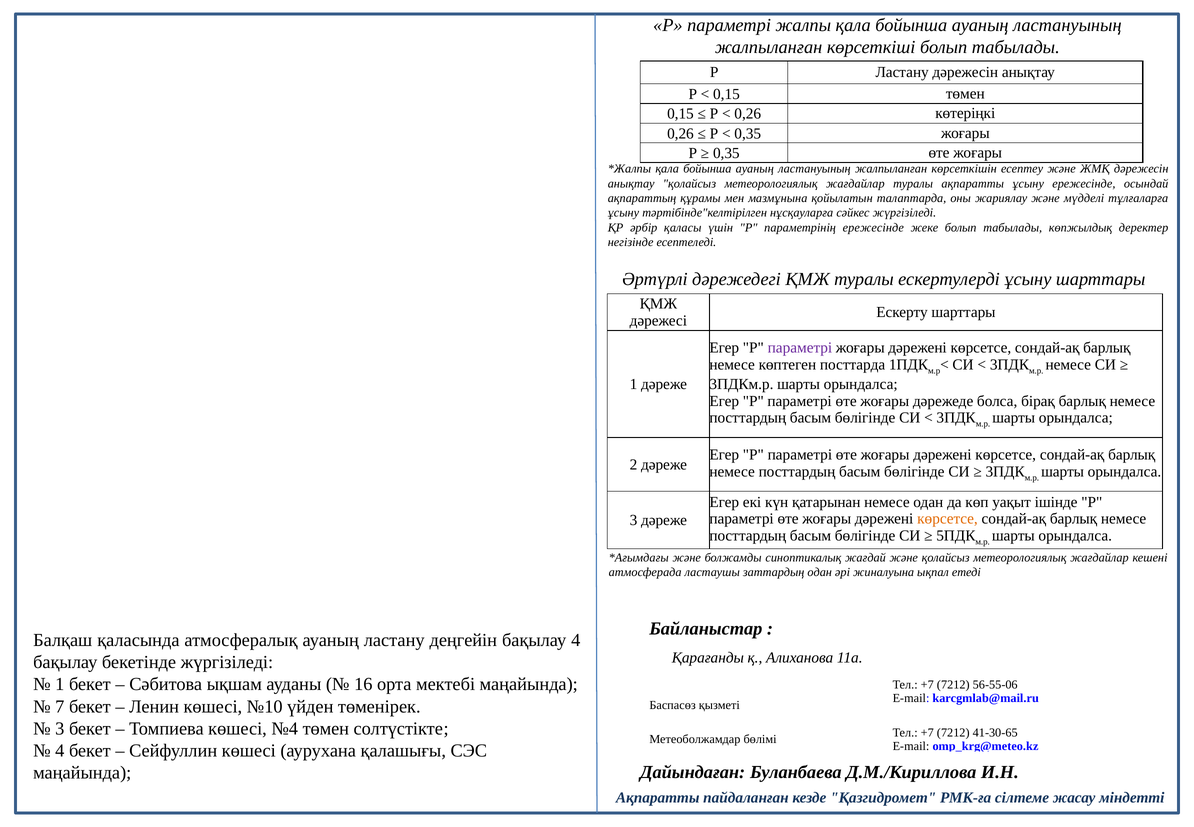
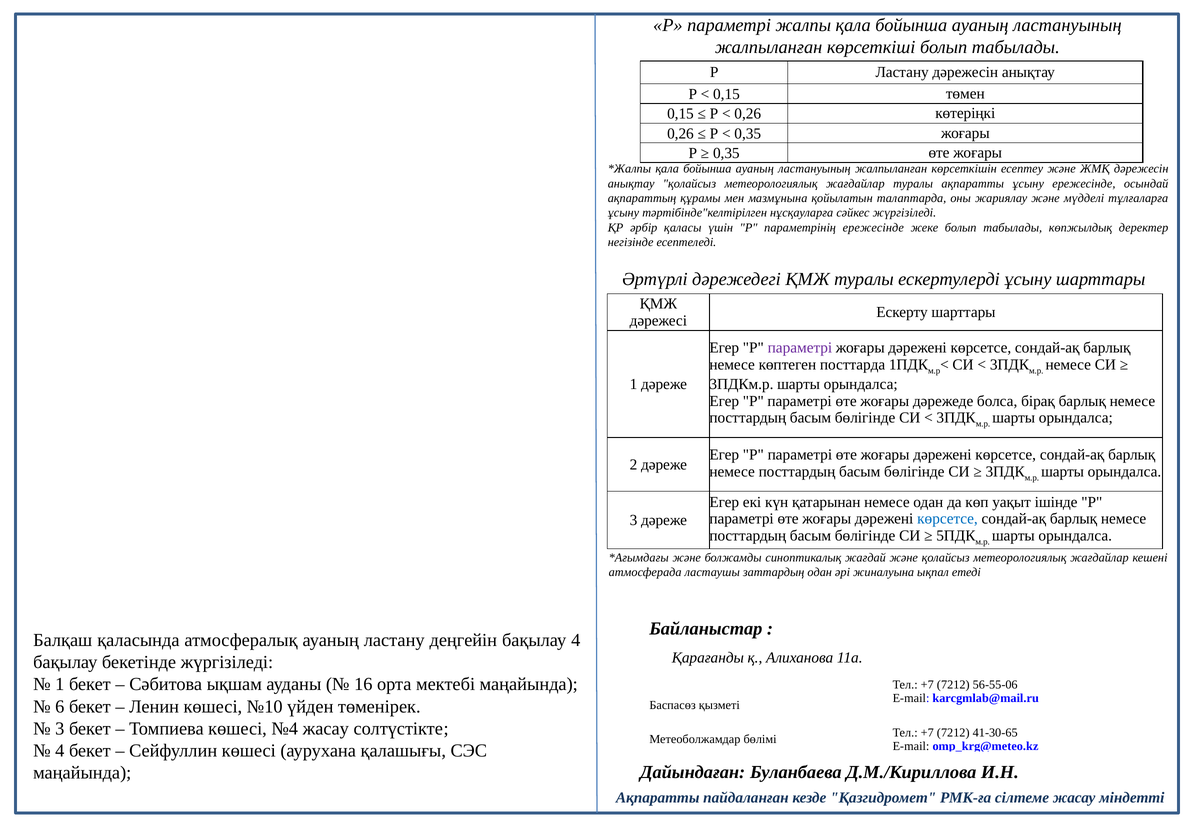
көрсетсе colour: orange -> blue (947, 519)
7: 7 -> 6 (60, 706)
№4 төмен: төмен -> жасау (326, 728)
